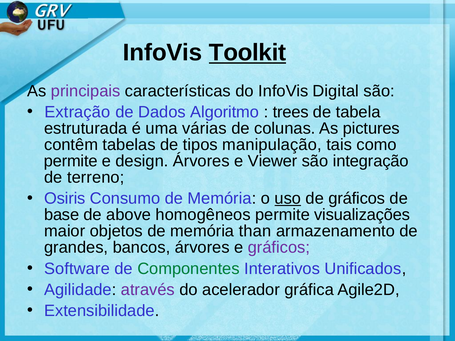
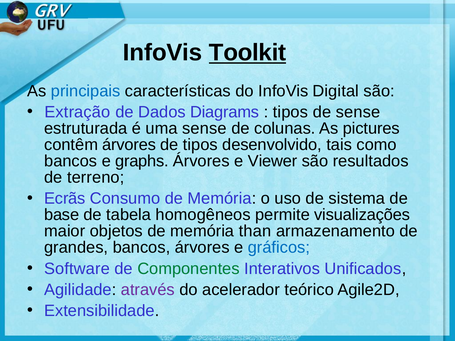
principais colour: purple -> blue (86, 91)
Algoritmo: Algoritmo -> Diagrams (225, 112)
trees: trees -> tipos (291, 112)
de tabela: tabela -> sense (358, 112)
uma várias: várias -> sense (204, 128)
contêm tabelas: tabelas -> árvores (129, 145)
manipulação: manipulação -> desenvolvido (272, 145)
permite: permite -> bancos (71, 161)
design: design -> graphs (142, 161)
integração: integração -> resultados (371, 161)
Osiris: Osiris -> Ecrãs (65, 199)
uso underline: present -> none (288, 199)
de gráficos: gráficos -> sistema (357, 199)
above: above -> tabela (129, 215)
gráficos colour: purple -> blue (279, 248)
gráfica: gráfica -> teórico (309, 290)
